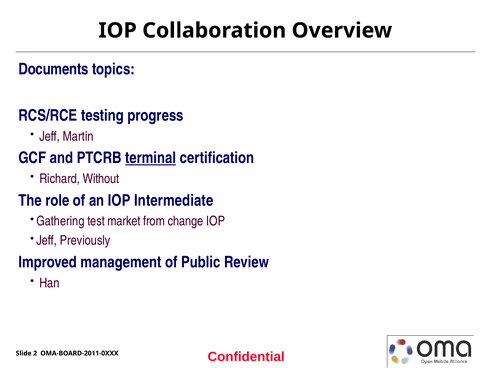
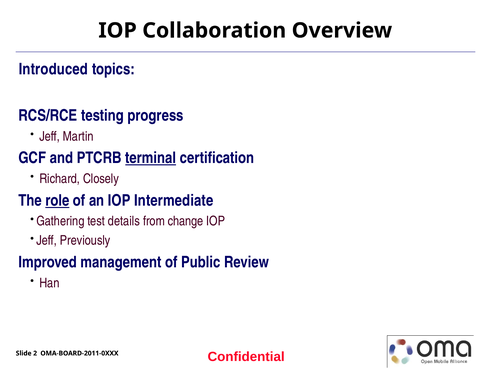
Documents: Documents -> Introduced (53, 69)
Without: Without -> Closely (101, 179)
role underline: none -> present (57, 201)
market: market -> details (124, 221)
